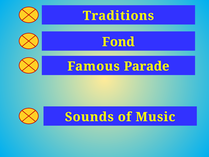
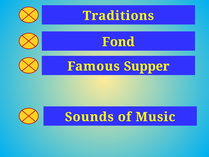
Parade: Parade -> Supper (147, 66)
